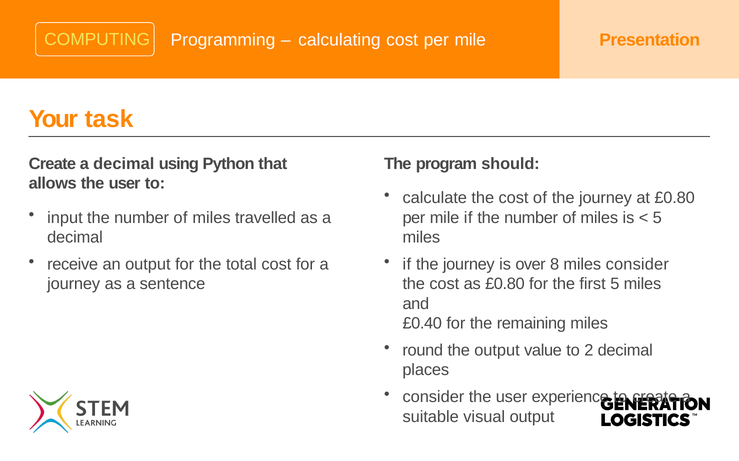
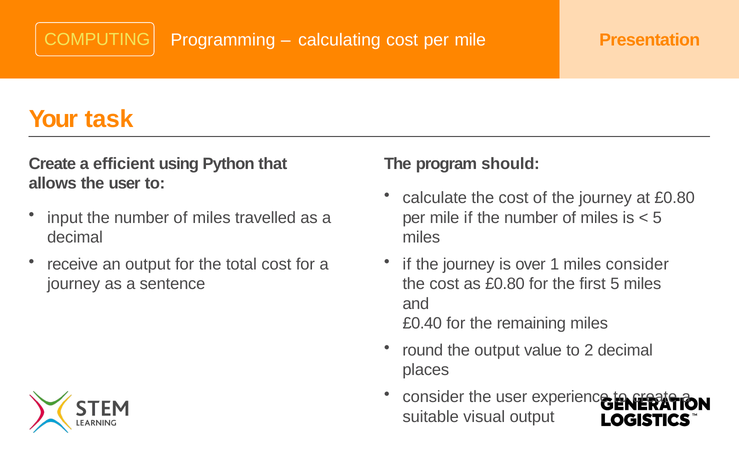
Create a decimal: decimal -> efficient (124, 164)
8: 8 -> 1 (555, 265)
